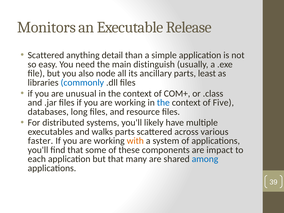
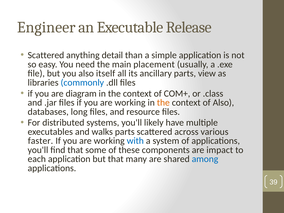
Monitors: Monitors -> Engineer (46, 27)
distinguish: distinguish -> placement (154, 64)
node: node -> itself (106, 73)
least: least -> view (207, 73)
unusual: unusual -> diagram (81, 94)
the colour: blue -> orange (163, 103)
of Five: Five -> Also (223, 103)
with colour: orange -> blue (135, 141)
